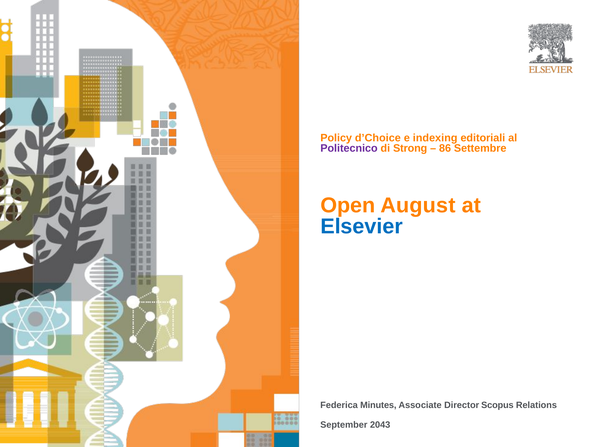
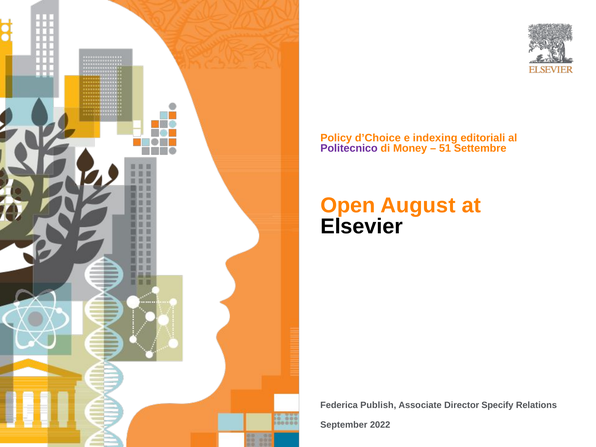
Strong: Strong -> Money (410, 148)
86: 86 -> 51 (445, 148)
Elsevier colour: blue -> black (362, 226)
Minutes: Minutes -> Publish (378, 405)
Scopus: Scopus -> Specify (497, 405)
2043: 2043 -> 2022 (380, 425)
